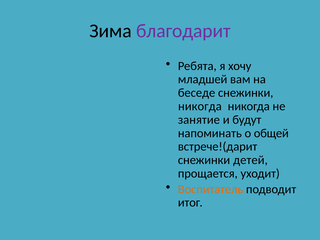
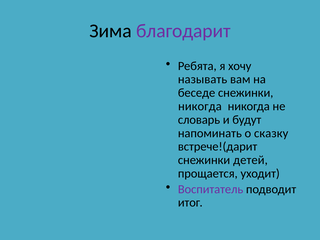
младшей: младшей -> называть (203, 79)
занятие: занятие -> словарь (199, 120)
общей: общей -> сказку (271, 133)
Воспитатель colour: orange -> purple (211, 189)
